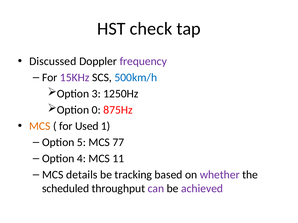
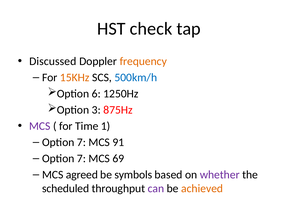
frequency colour: purple -> orange (143, 61)
15KHz colour: purple -> orange (75, 78)
3: 3 -> 6 (96, 94)
0: 0 -> 3 (96, 110)
MCS colour: orange -> purple (40, 126)
Used: Used -> Time (87, 126)
5: 5 -> 7 (81, 143)
77: 77 -> 91 (118, 143)
4: 4 -> 7 (81, 159)
11: 11 -> 69 (118, 159)
details: details -> agreed (82, 175)
tracking: tracking -> symbols (133, 175)
achieved colour: purple -> orange (202, 189)
